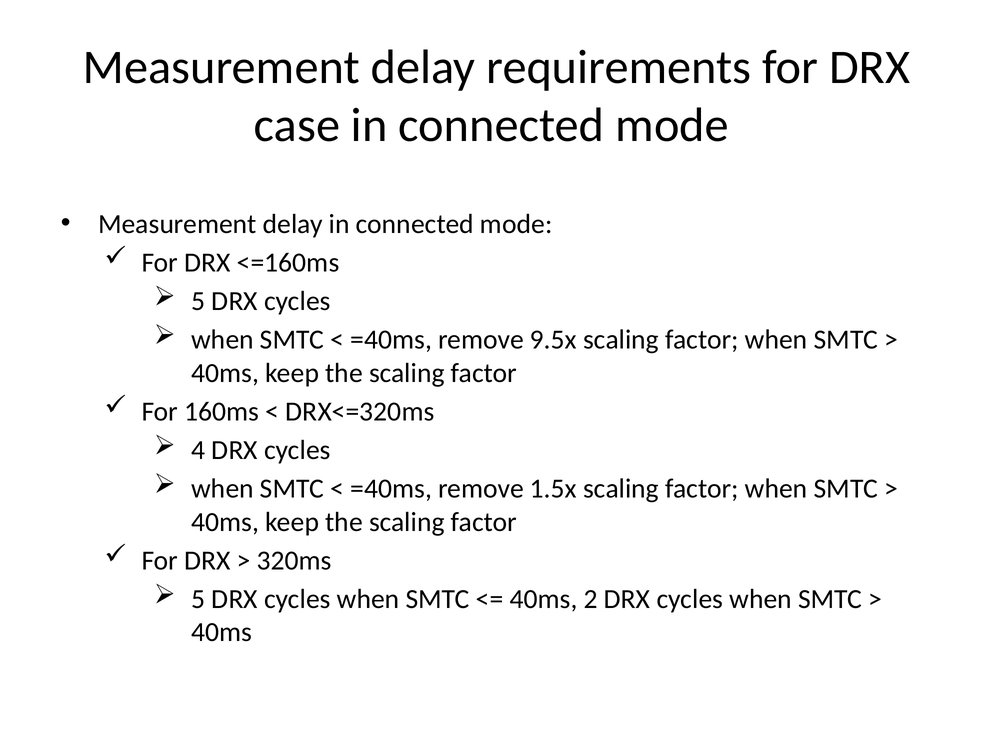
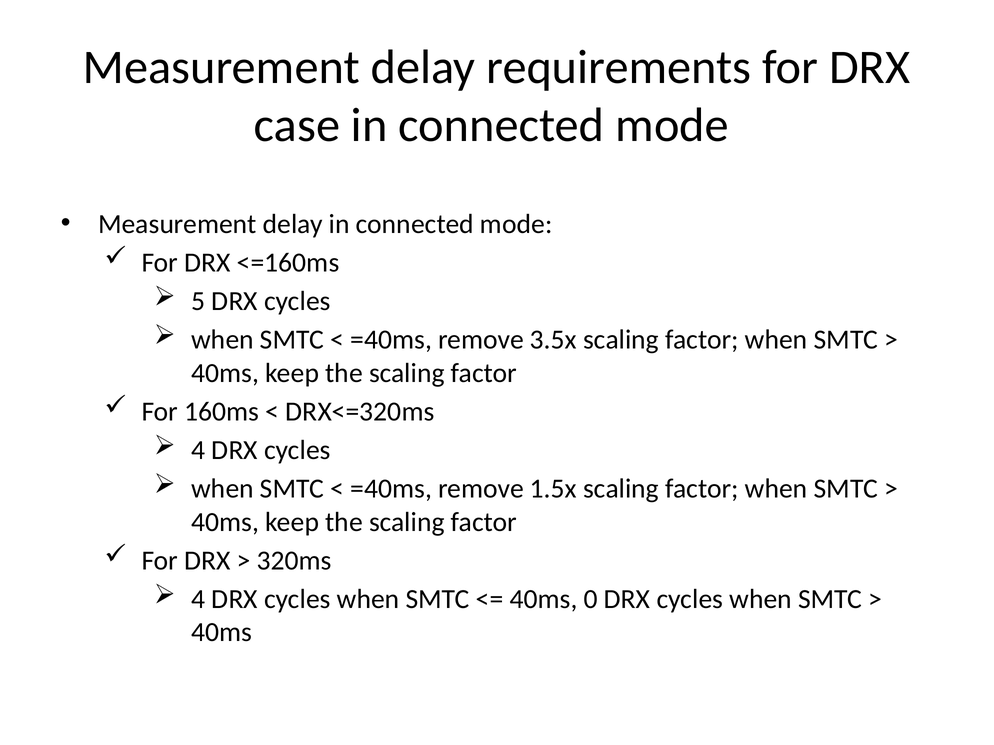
9.5x: 9.5x -> 3.5x (553, 340)
5: 5 -> 4 (198, 600)
2: 2 -> 0 (591, 600)
